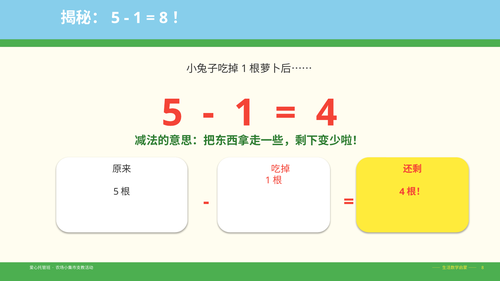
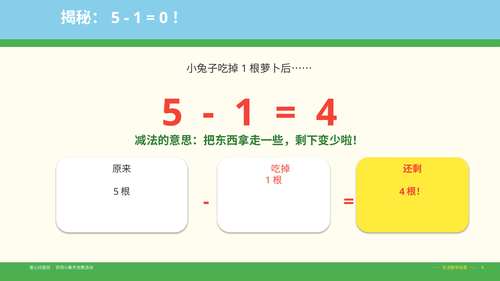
8: 8 -> 0 (163, 18)
